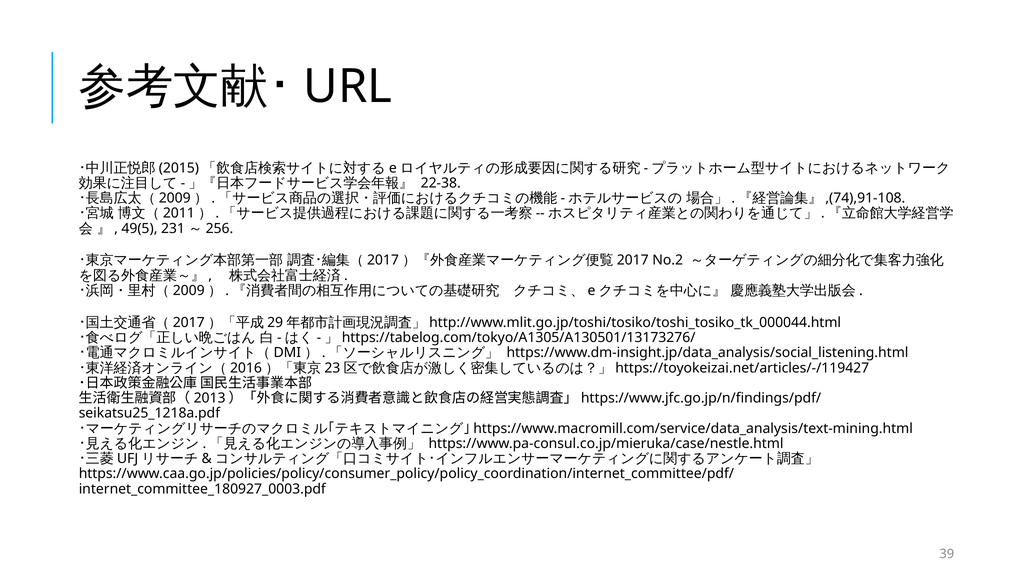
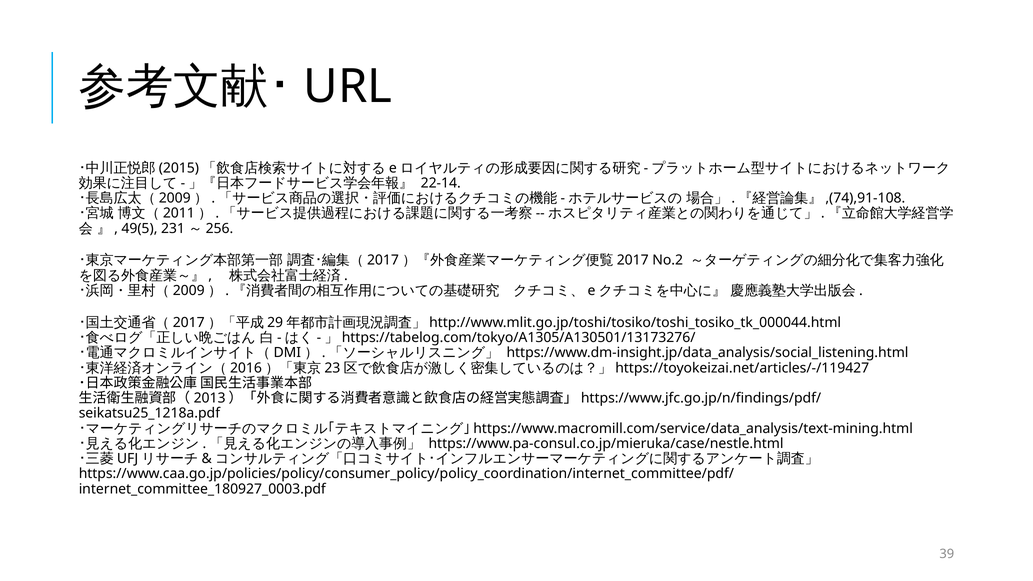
22-38: 22-38 -> 22-14 (441, 183)
